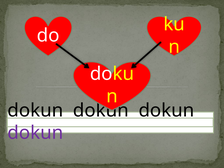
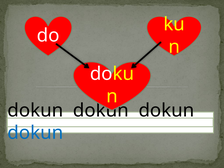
dokun colour: purple -> blue (35, 133)
